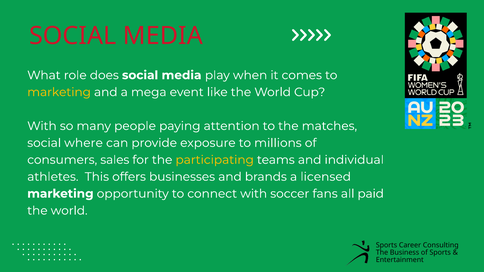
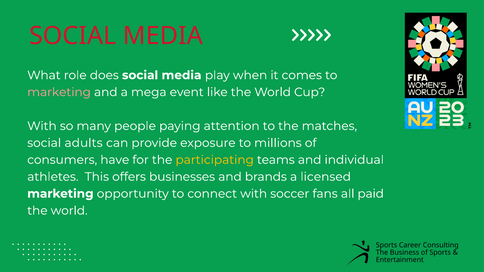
marketing colour: yellow -> pink (59, 92)
where: where -> adults (84, 143)
sales: sales -> have (115, 160)
